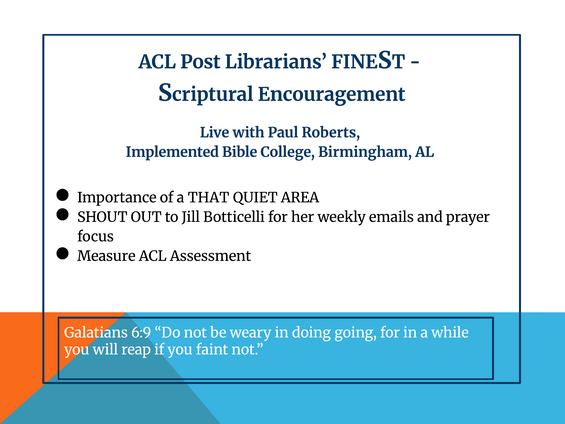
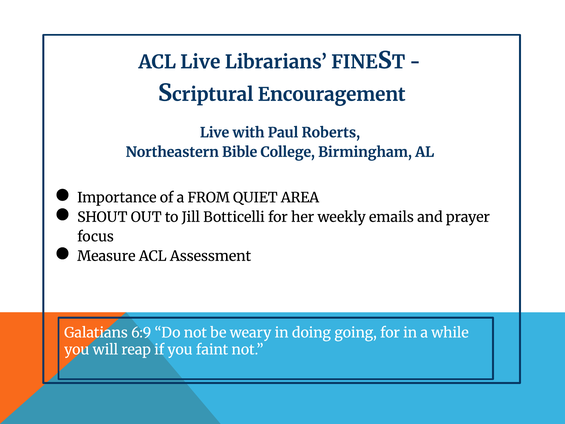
ACL Post: Post -> Live (200, 62)
Implemented: Implemented -> Northeastern (172, 152)
THAT: THAT -> FROM (209, 198)
